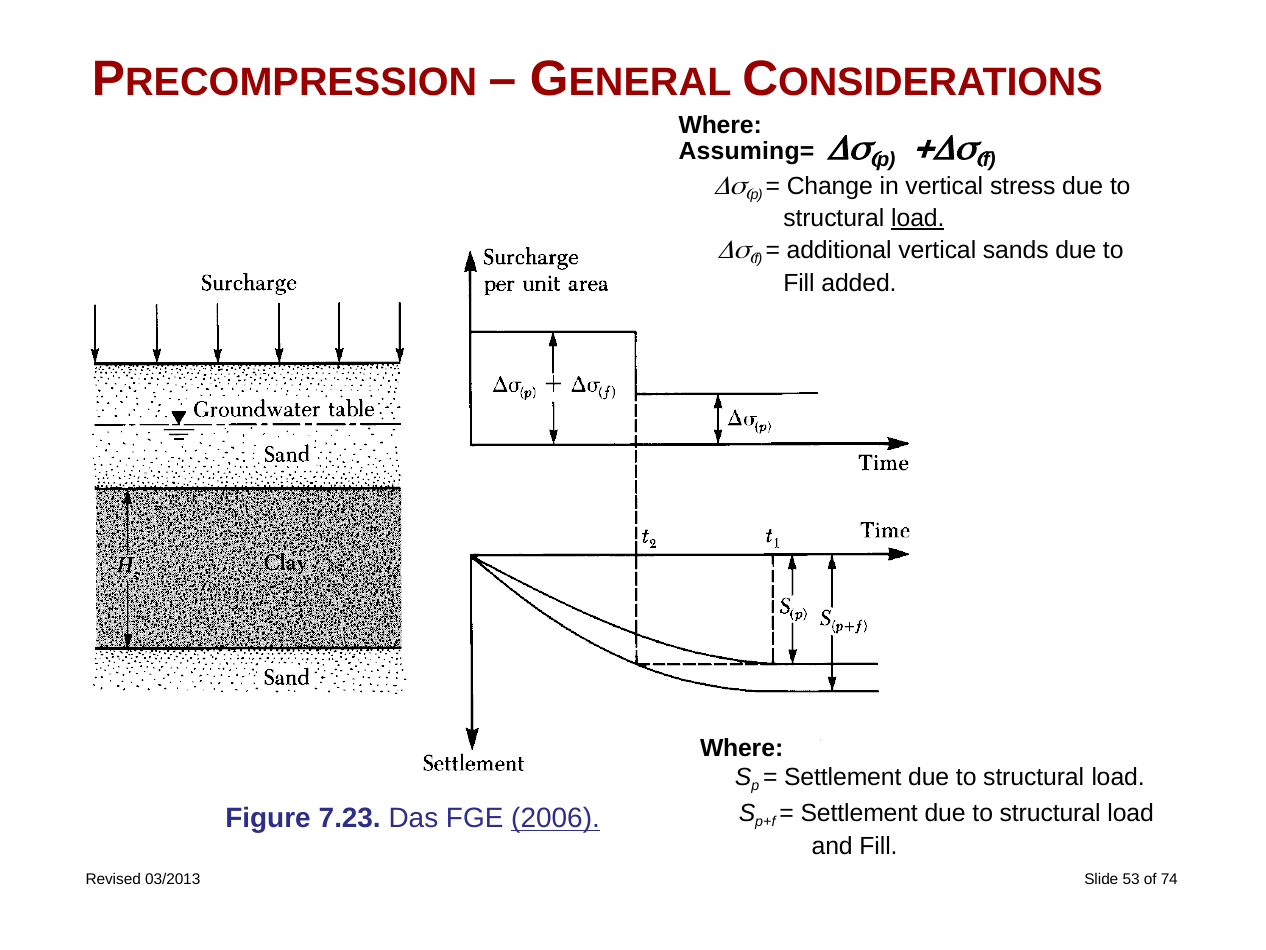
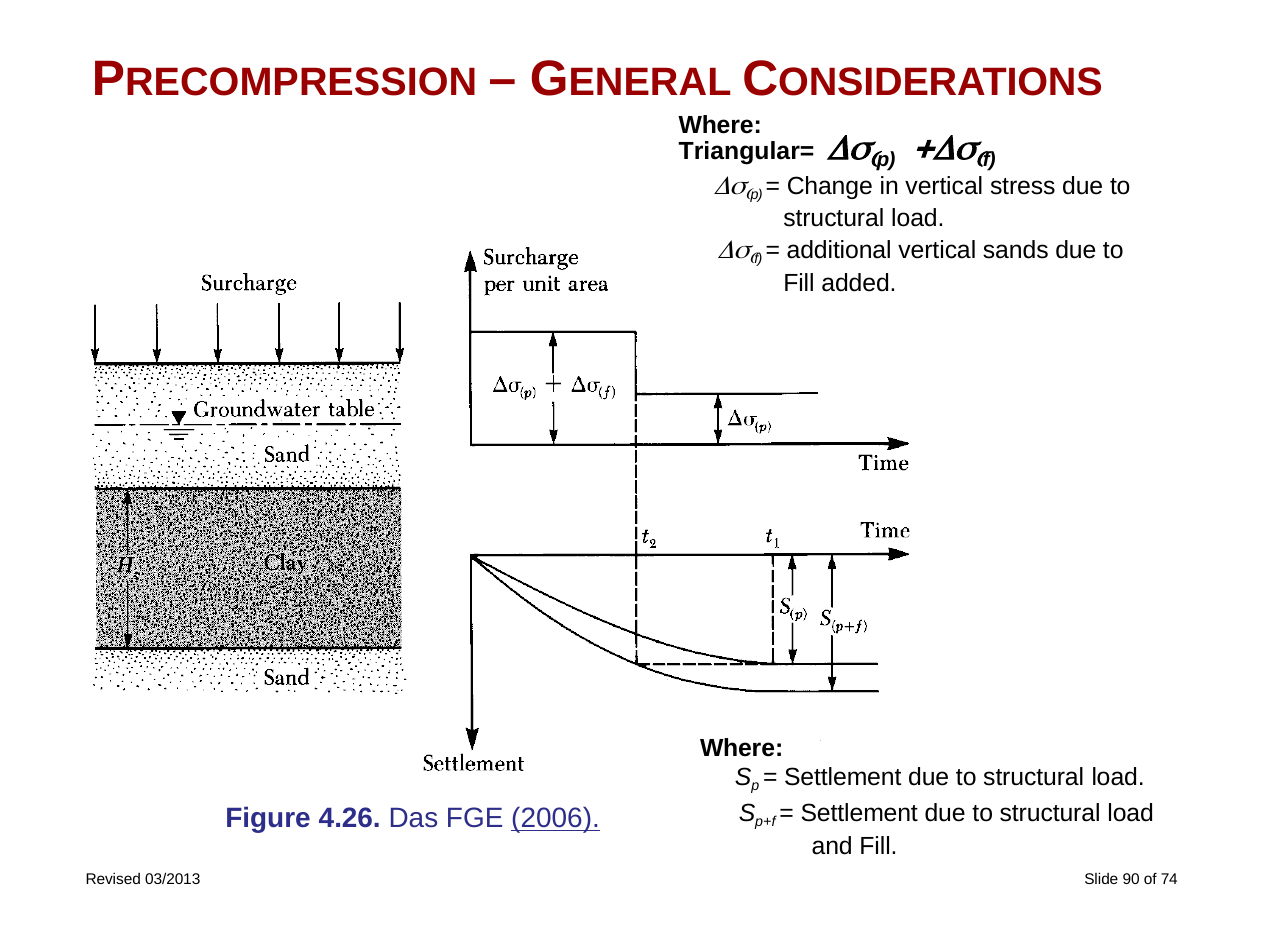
Assuming=: Assuming= -> Triangular= (747, 151)
load underline: present -> none (918, 218)
7.23: 7.23 -> 4.26 (350, 818)
53: 53 -> 90 (1131, 879)
